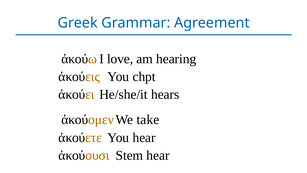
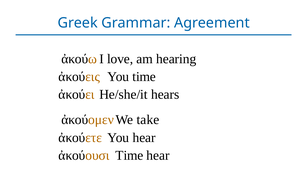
You chpt: chpt -> time (144, 76)
ἀκούουσι Stem: Stem -> Time (129, 155)
